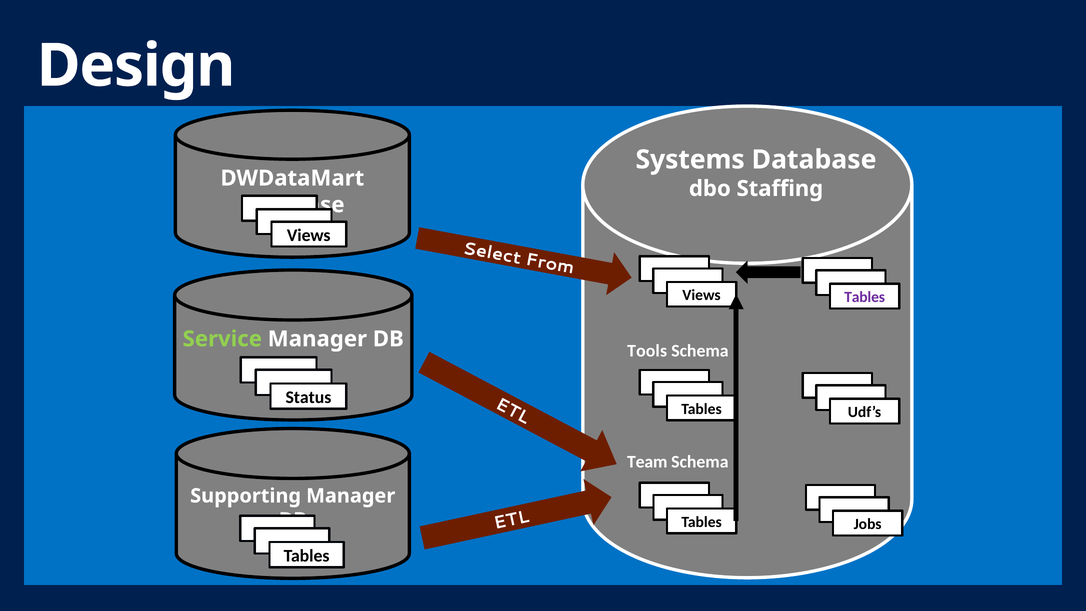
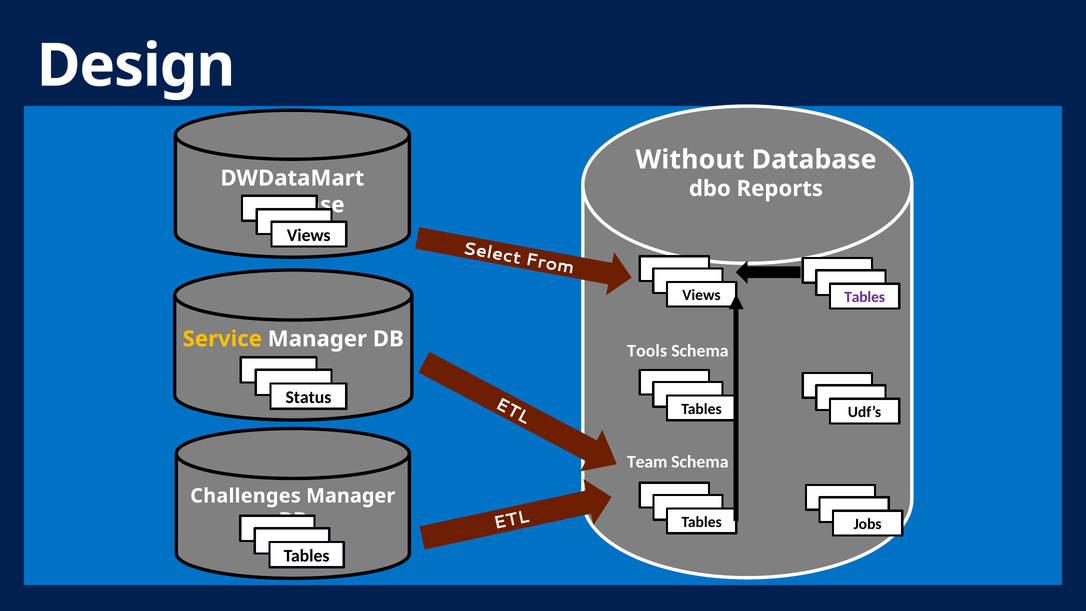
Systems: Systems -> Without (690, 160)
Staffing: Staffing -> Reports (780, 189)
Service colour: light green -> yellow (222, 339)
Supporting: Supporting -> Challenges (246, 496)
